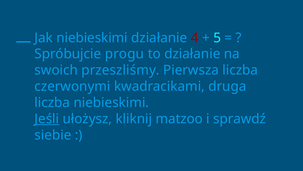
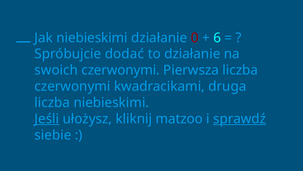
4: 4 -> 0 (195, 38)
5: 5 -> 6 (217, 38)
progu: progu -> dodać (124, 54)
swoich przeszliśmy: przeszliśmy -> czerwonymi (121, 70)
sprawdź underline: none -> present (240, 119)
